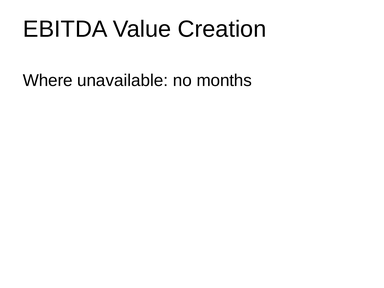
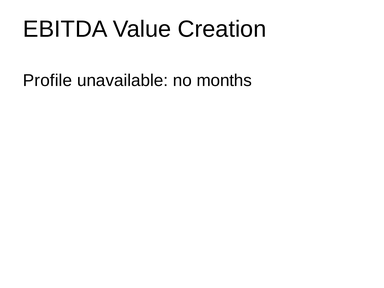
Where: Where -> Profile (48, 81)
